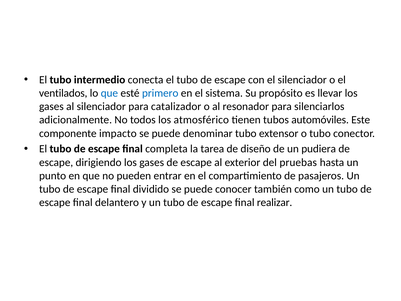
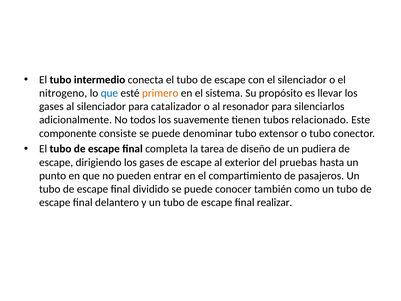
ventilados: ventilados -> nitrogeno (63, 93)
primero colour: blue -> orange (160, 93)
atmosférico: atmosférico -> suavemente (201, 120)
automóviles: automóviles -> relacionado (320, 120)
impacto: impacto -> consiste (118, 133)
